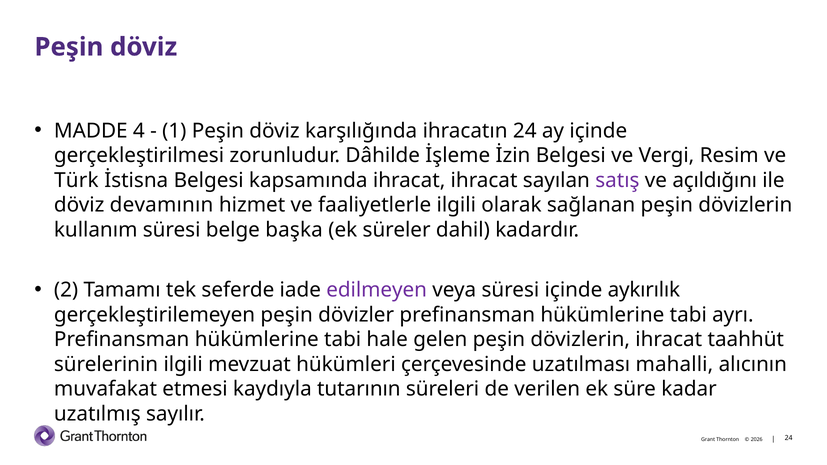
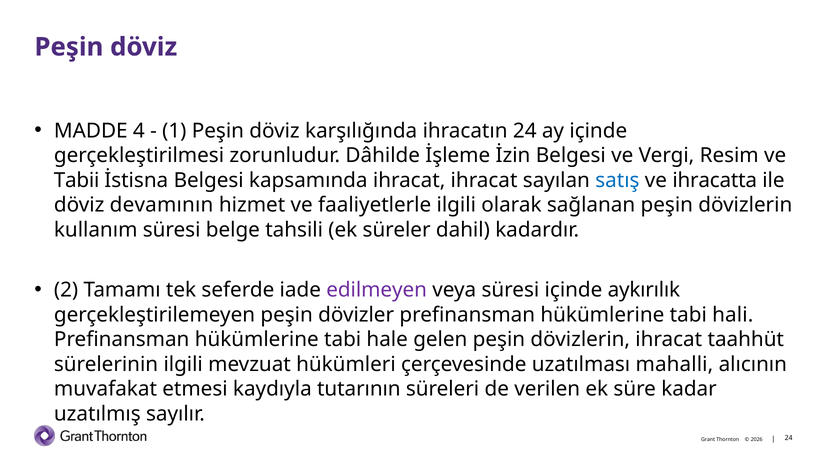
Türk: Türk -> Tabii (77, 180)
satış colour: purple -> blue (617, 180)
açıldığını: açıldığını -> ihracatta (715, 180)
başka: başka -> tahsili (294, 230)
ayrı: ayrı -> hali (733, 315)
